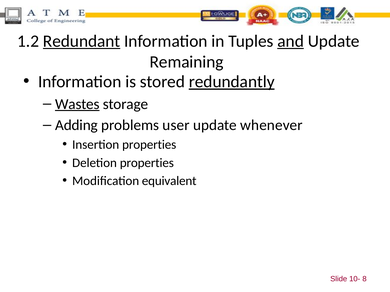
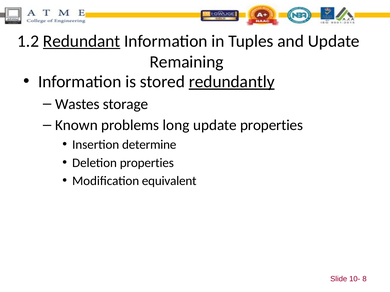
and underline: present -> none (291, 41)
Wastes underline: present -> none (77, 104)
Adding: Adding -> Known (76, 125)
user: user -> long (176, 125)
update whenever: whenever -> properties (272, 125)
Insertion properties: properties -> determine (149, 145)
